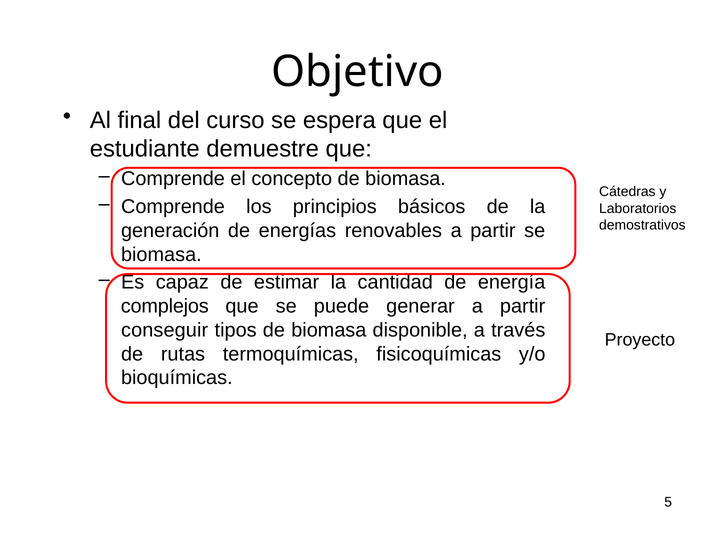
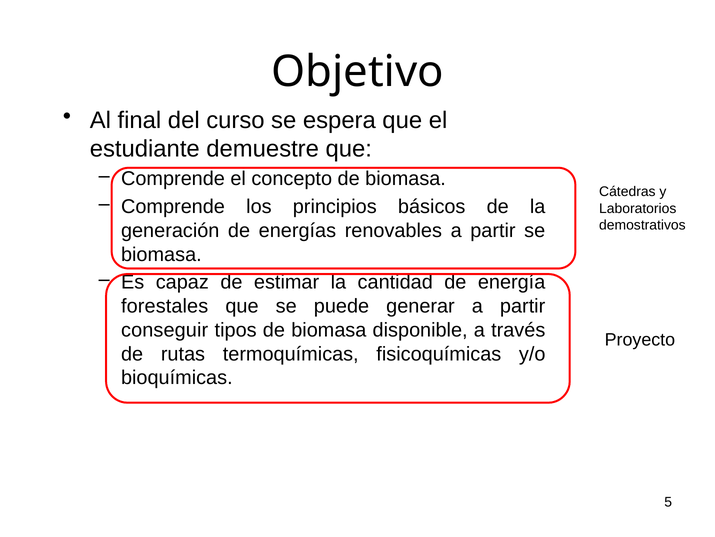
complejos: complejos -> forestales (165, 306)
